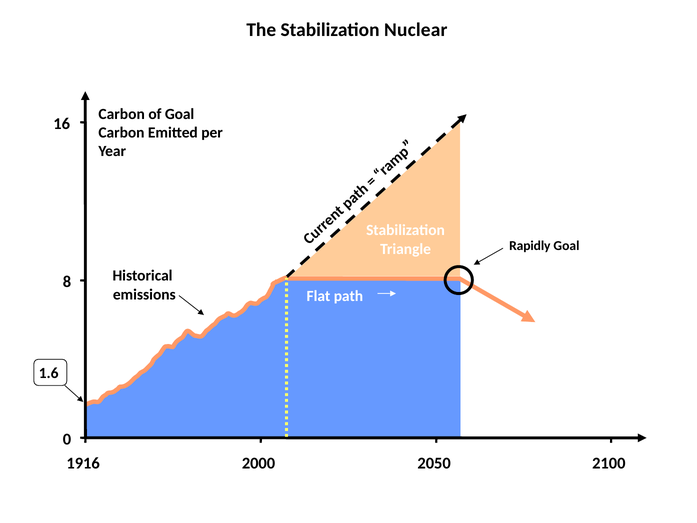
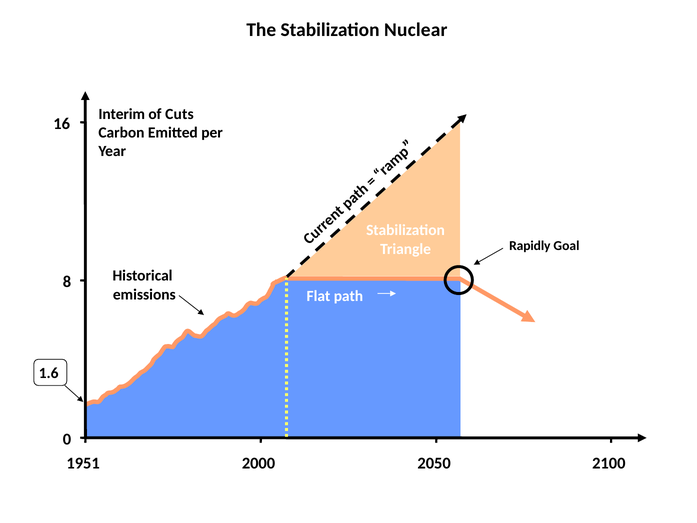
Carbon: Carbon -> Interim (122, 114)
of Goal: Goal -> Cuts (179, 114)
1916: 1916 -> 1951 (83, 463)
